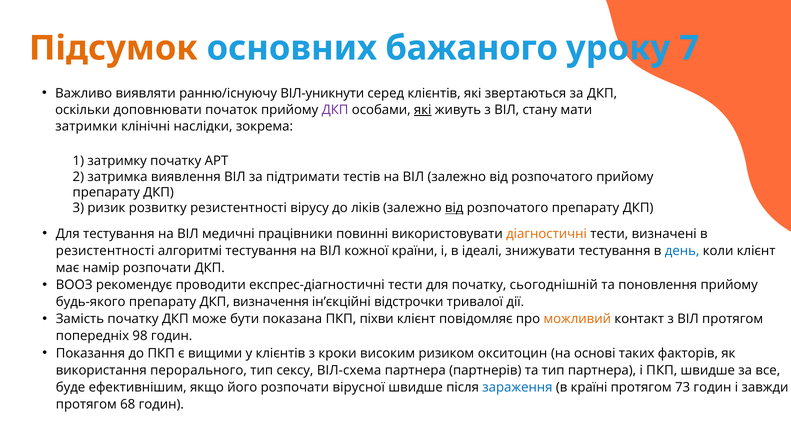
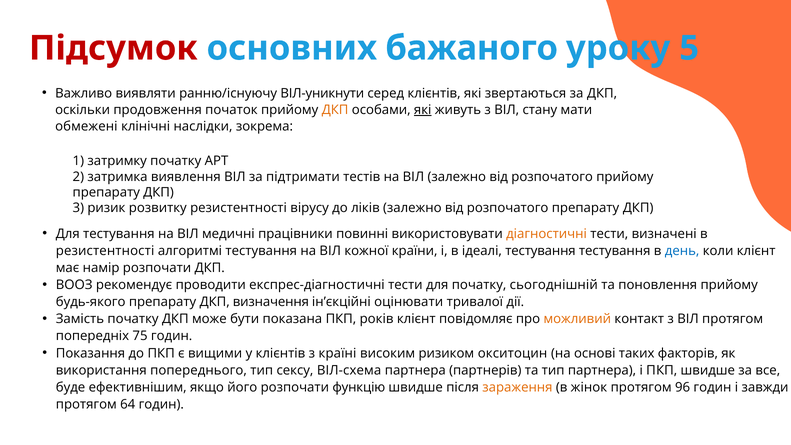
Підсумок colour: orange -> red (113, 48)
7: 7 -> 5 (689, 48)
доповнювати: доповнювати -> продовження (158, 110)
ДКП colour: purple -> orange (335, 110)
затримки: затримки -> обмежені (86, 126)
від underline: present -> none (454, 208)
ідеалі знижувати: знижувати -> тестування (540, 251)
відстрочки: відстрочки -> оцінювати (409, 302)
піхви: піхви -> років (377, 319)
98: 98 -> 75 (140, 336)
кроки: кроки -> країні (337, 353)
перорального: перорального -> попереднього (199, 370)
вірусної: вірусної -> функцію (359, 387)
зараження colour: blue -> orange (517, 387)
країні: країні -> жінок (589, 387)
73: 73 -> 96 (683, 387)
68: 68 -> 64 (128, 404)
